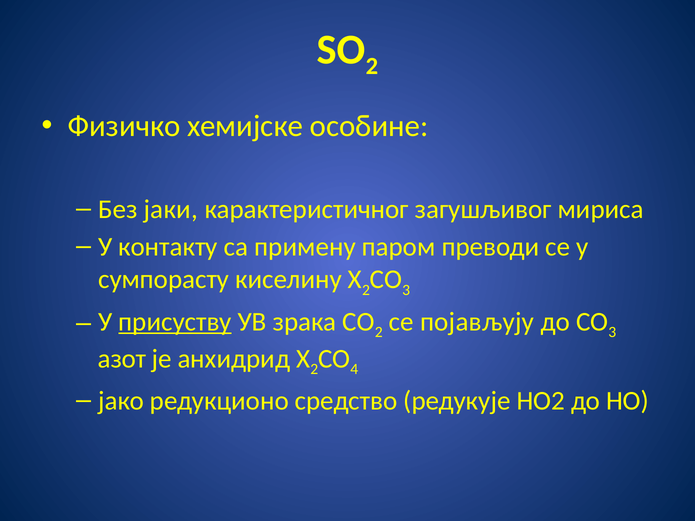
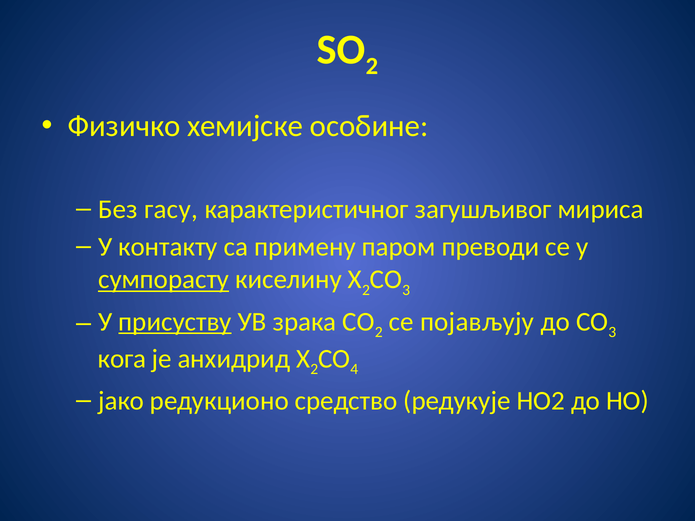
јаки: јаки -> гасу (171, 209)
сумпорасту underline: none -> present (164, 280)
азот: азот -> кога (122, 359)
